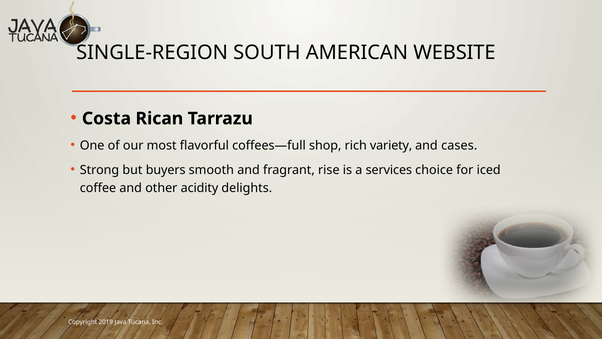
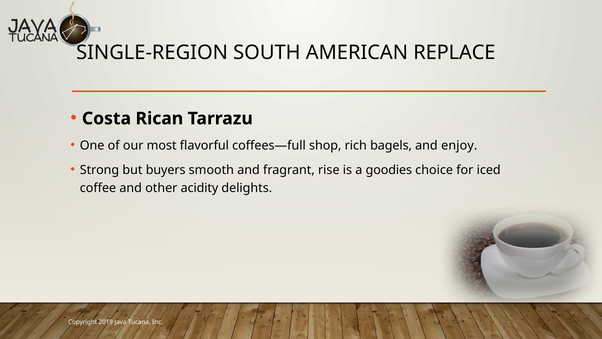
WEBSITE: WEBSITE -> REPLACE (454, 53)
variety: variety -> bagels (391, 145)
cases: cases -> enjoy (459, 145)
services: services -> goodies (389, 170)
